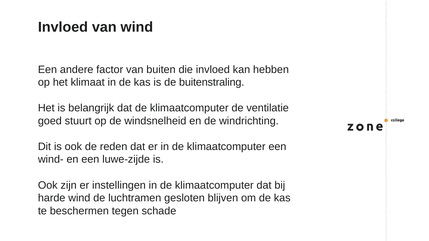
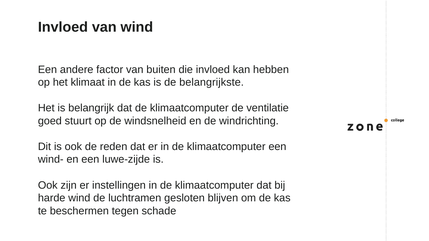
buitenstraling: buitenstraling -> belangrijkste (212, 82)
